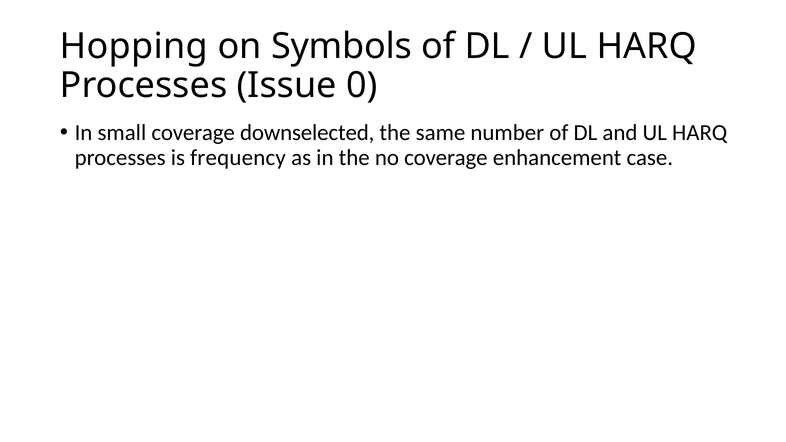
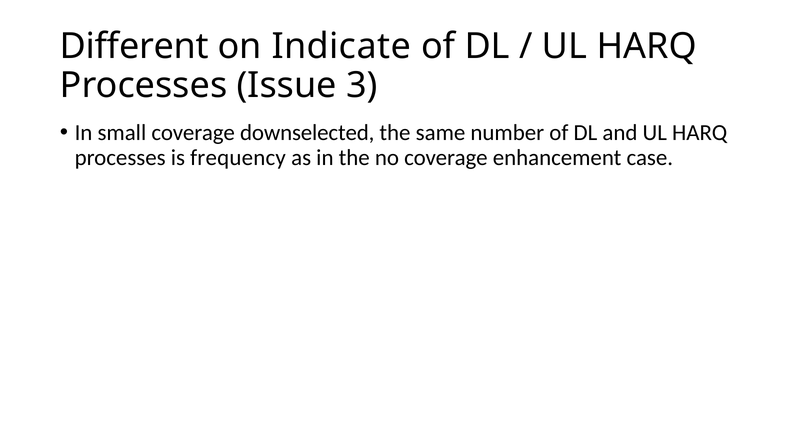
Hopping: Hopping -> Different (134, 47)
Symbols: Symbols -> Indicate (341, 47)
0: 0 -> 3 (362, 85)
